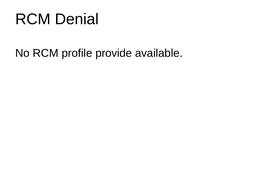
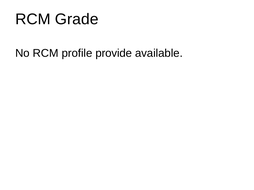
Denial: Denial -> Grade (77, 19)
